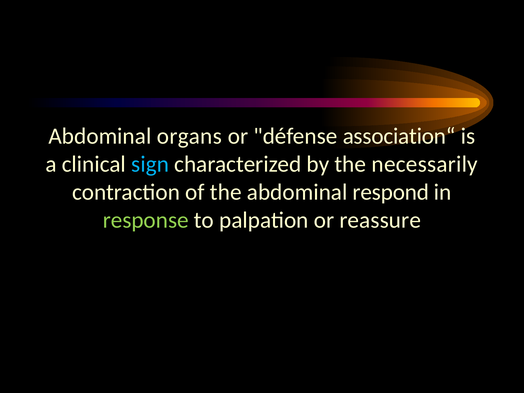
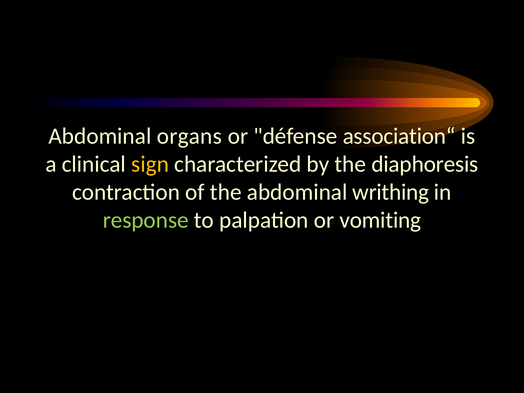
sign colour: light blue -> yellow (150, 164)
necessarily: necessarily -> diaphoresis (425, 164)
respond: respond -> writhing (391, 192)
reassure: reassure -> vomiting (380, 220)
